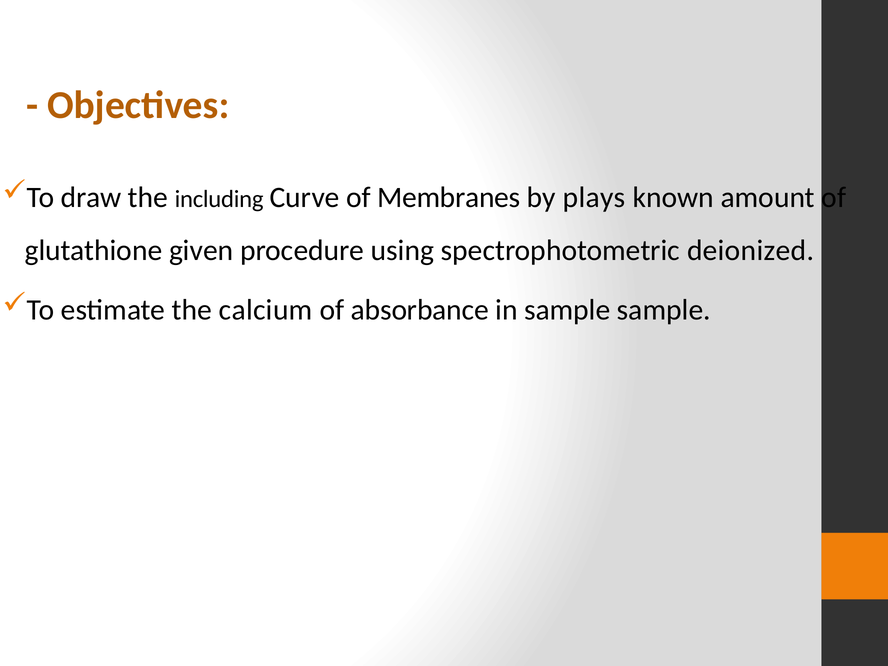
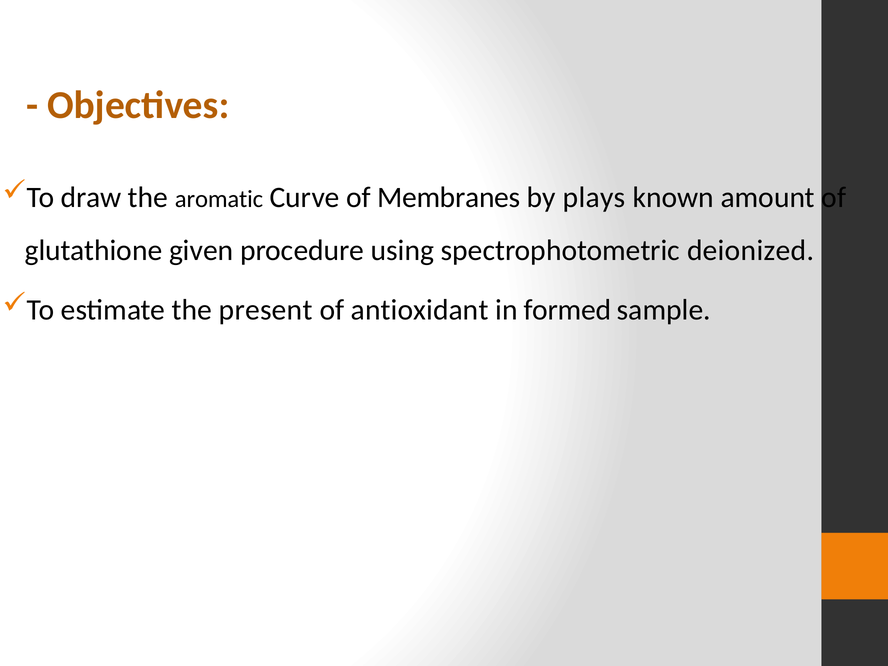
including: including -> aromatic (219, 199)
calcium: calcium -> present (266, 310)
absorbance: absorbance -> antioxidant (420, 310)
in sample: sample -> formed (567, 310)
